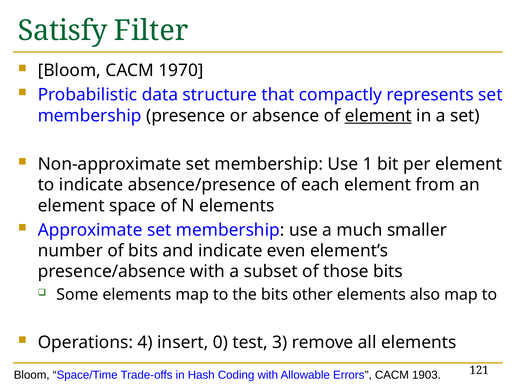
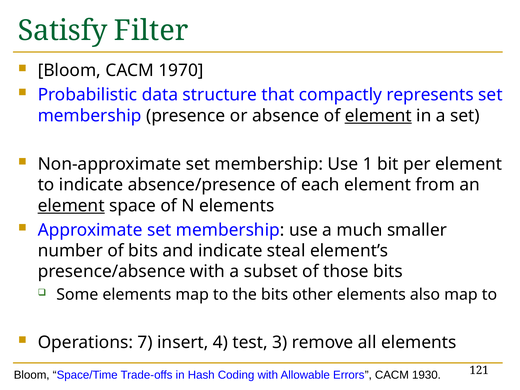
element underline: none -> present (71, 206)
even: even -> steal (286, 251)
4: 4 -> 7 (145, 342)
0: 0 -> 4 (221, 342)
1903: 1903 -> 1930 (426, 375)
